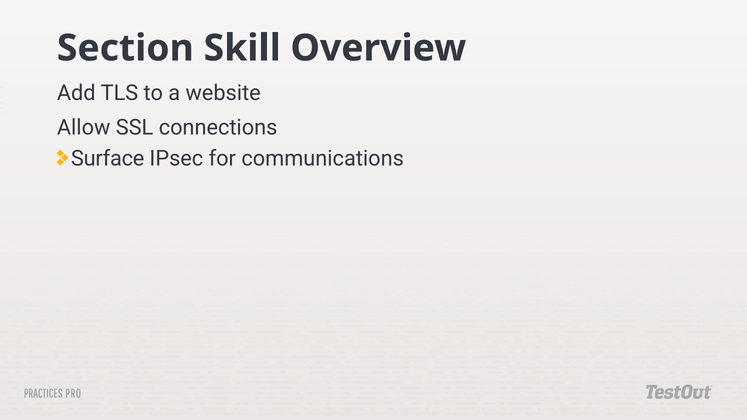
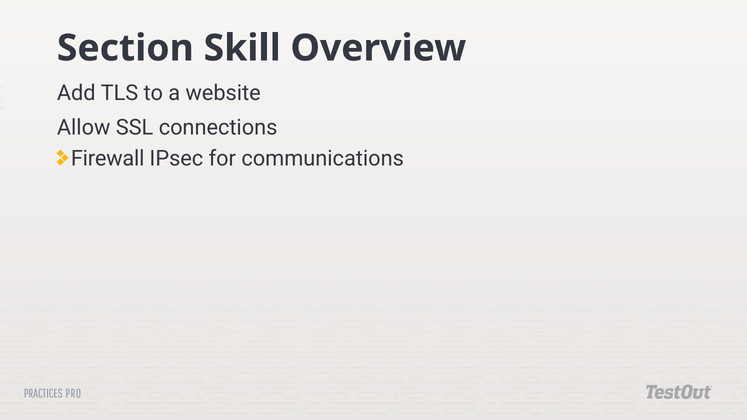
Surface: Surface -> Firewall (108, 159)
